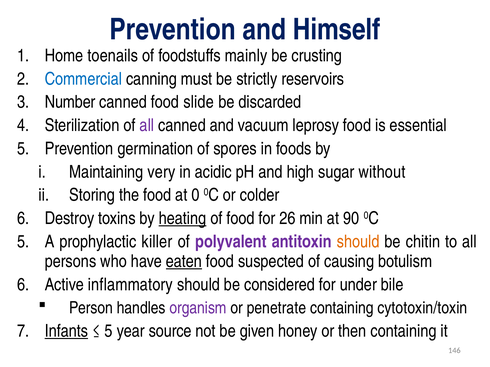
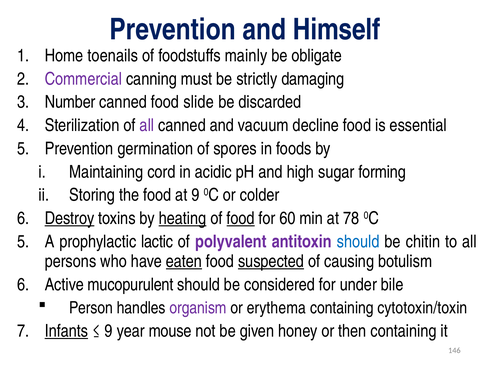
crusting: crusting -> obligate (317, 56)
Commercial colour: blue -> purple (83, 79)
reservoirs: reservoirs -> damaging (313, 79)
leprosy: leprosy -> decline (316, 126)
very: very -> cord (161, 172)
without: without -> forming (382, 172)
at 0: 0 -> 9 (195, 195)
Destroy underline: none -> present (69, 219)
food underline: none -> present (241, 219)
26: 26 -> 60 (287, 219)
90: 90 -> 78 (351, 219)
killer: killer -> lactic (157, 242)
should colour: orange -> blue (358, 242)
suspected underline: none -> present (271, 262)
inflammatory: inflammatory -> mucopurulent (131, 285)
penetrate: penetrate -> erythema (276, 308)
5: 5 -> 9 (109, 331)
source: source -> mouse (170, 331)
